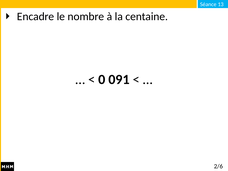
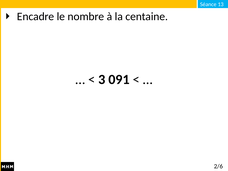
0: 0 -> 3 (102, 79)
